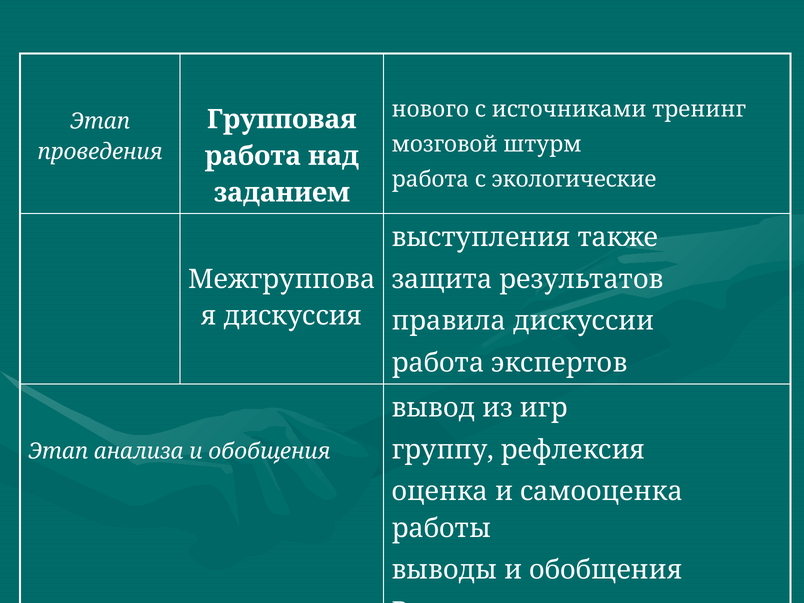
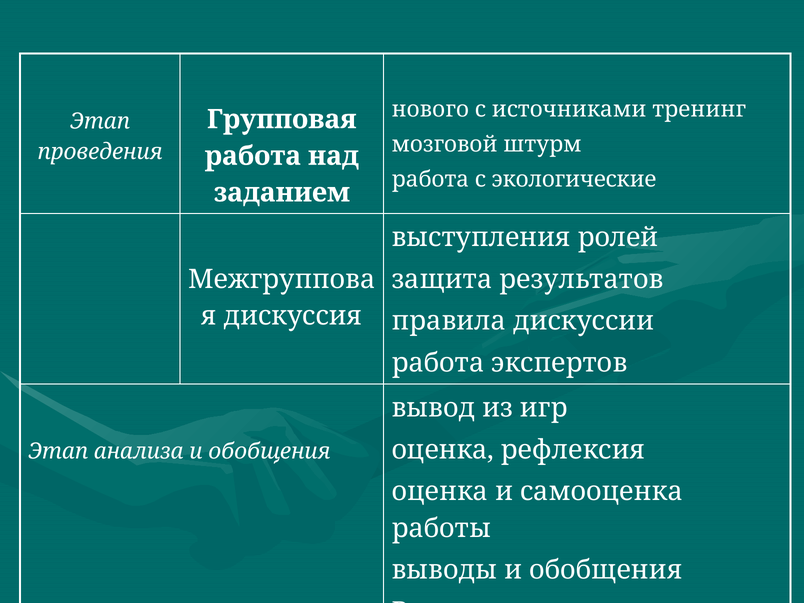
также: также -> ролей (618, 237)
группу: группу -> оценка (443, 450)
